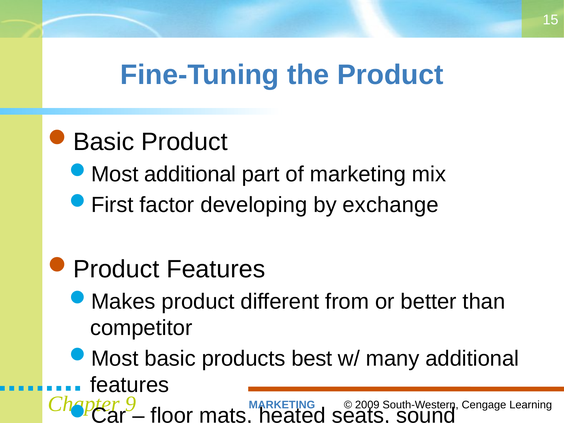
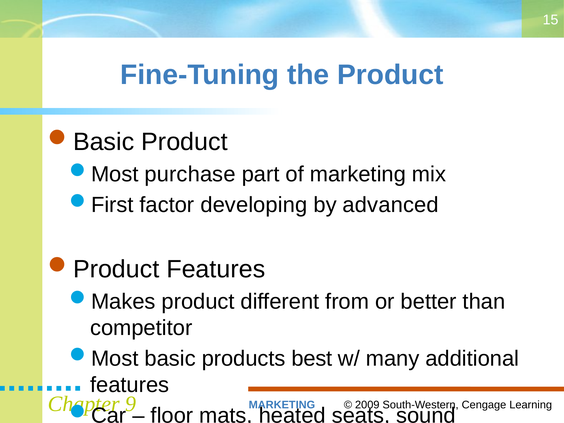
additional: additional -> purchase (190, 174)
exchange: exchange -> advanced (391, 205)
